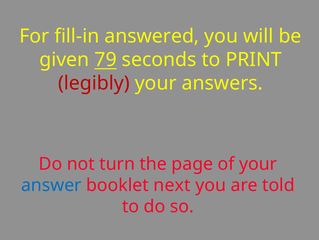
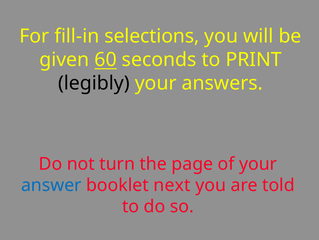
answered: answered -> selections (152, 36)
79: 79 -> 60 (106, 60)
legibly colour: red -> black (94, 83)
